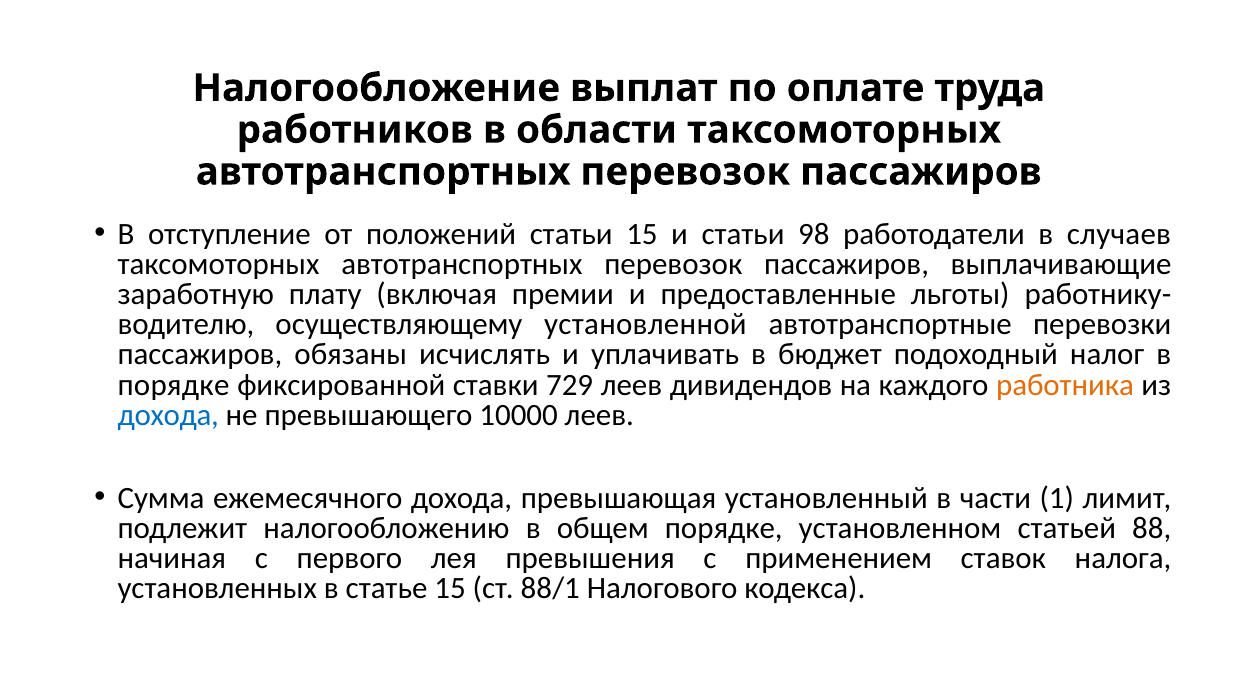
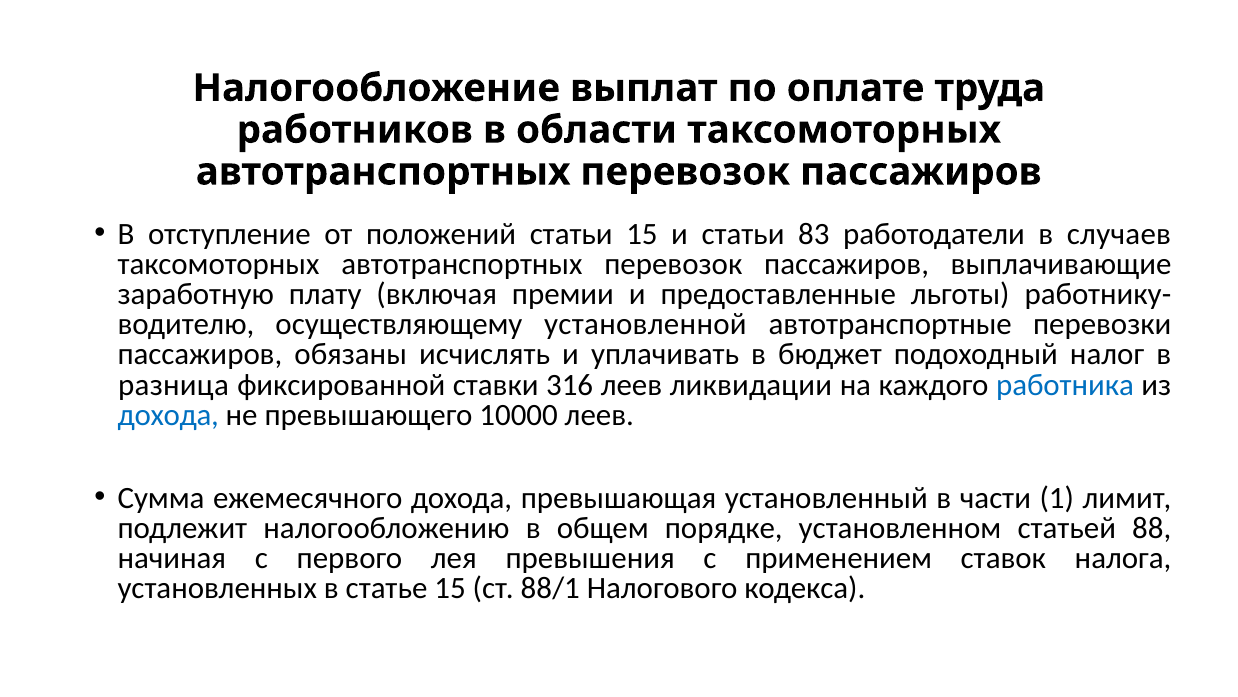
98: 98 -> 83 (814, 234)
порядке: порядке -> разница (173, 384)
729: 729 -> 316 (570, 384)
дивидендов: дивидендов -> ликвидации (751, 384)
работника colour: orange -> blue (1065, 384)
